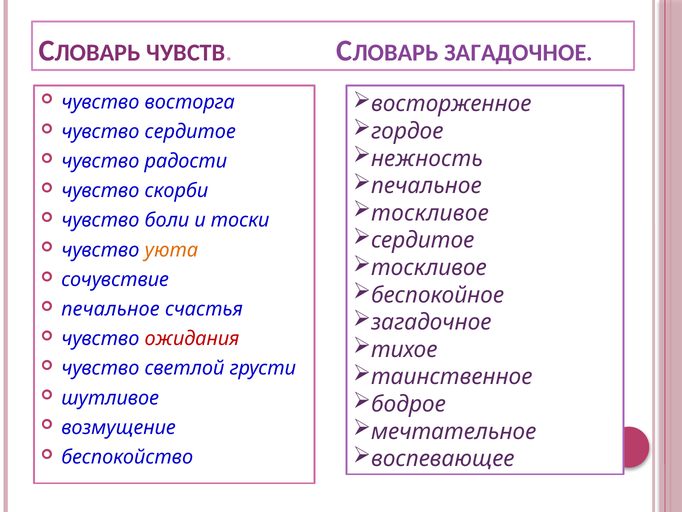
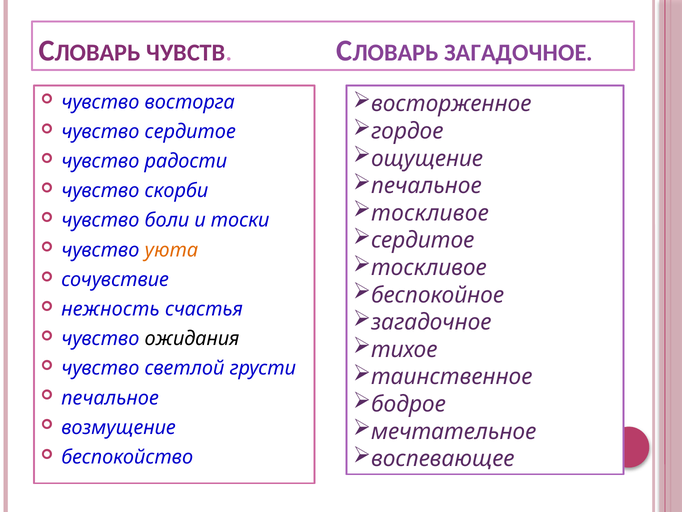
нежность: нежность -> ощущение (427, 158)
печальное: печальное -> нежность (110, 309)
ожидания colour: red -> black (192, 338)
шутливое: шутливое -> печальное (110, 398)
